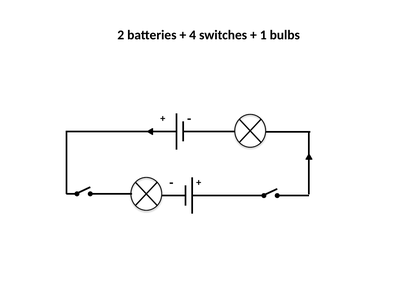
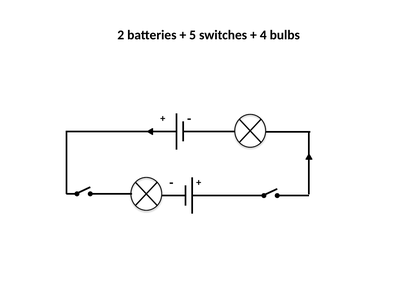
4: 4 -> 5 (193, 35)
1: 1 -> 4 (263, 35)
